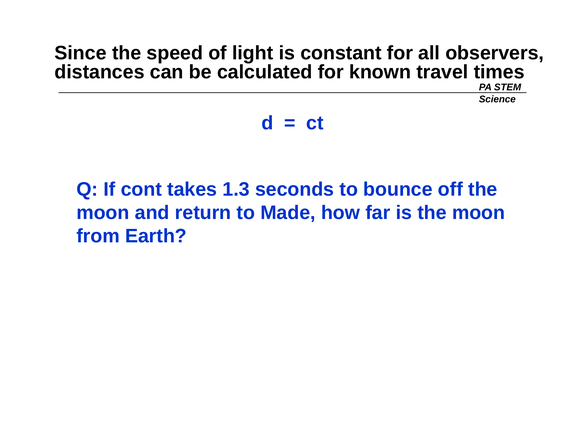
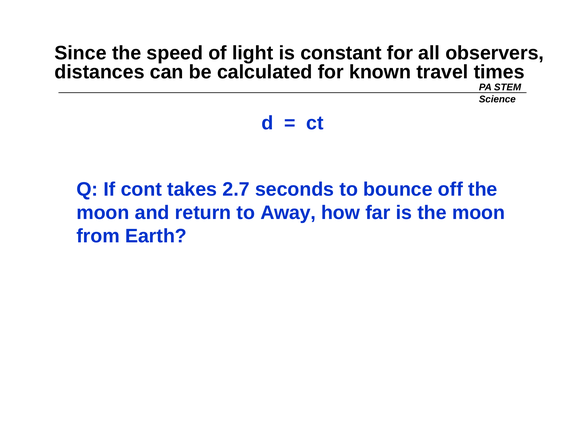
1.3: 1.3 -> 2.7 (236, 189)
Made: Made -> Away (288, 213)
